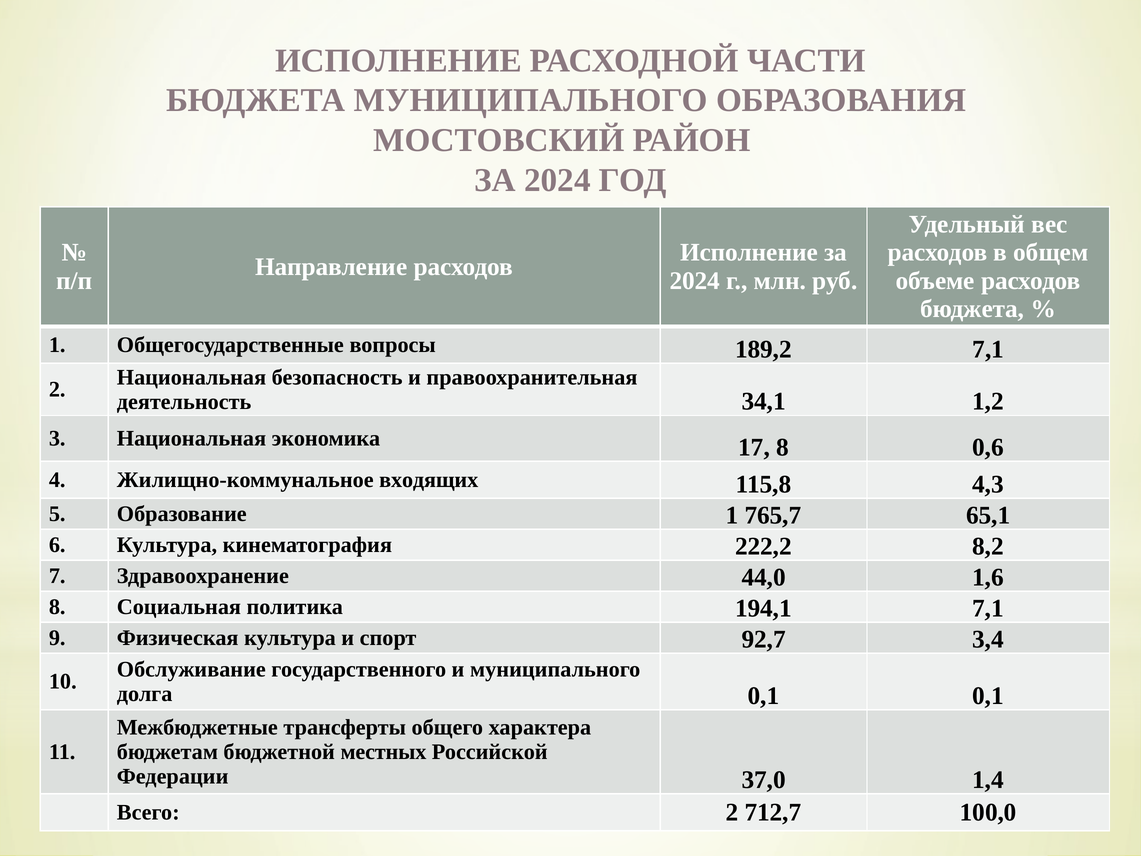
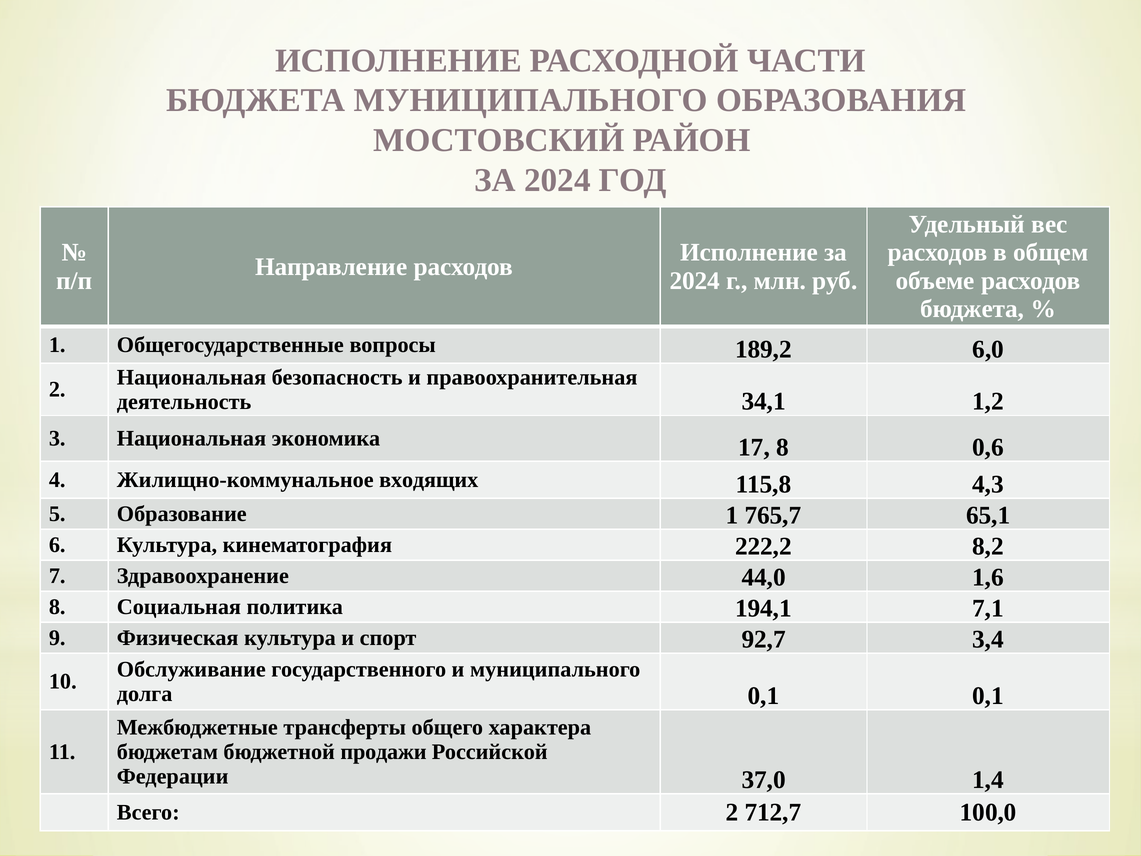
189,2 7,1: 7,1 -> 6,0 (988, 349)
местных: местных -> продажи (384, 752)
